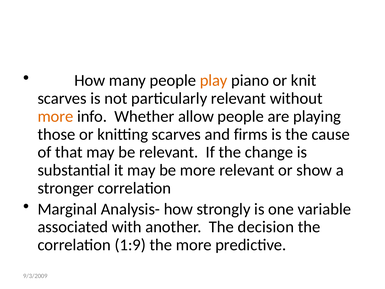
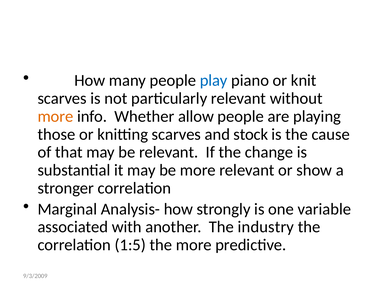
play colour: orange -> blue (214, 80)
firms: firms -> stock (251, 134)
decision: decision -> industry (266, 227)
1:9: 1:9 -> 1:5 (130, 245)
